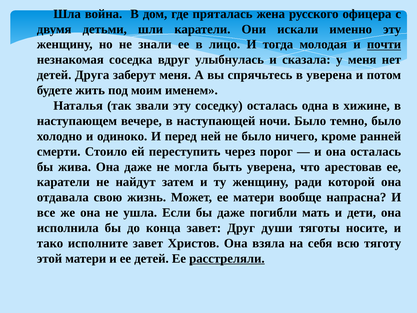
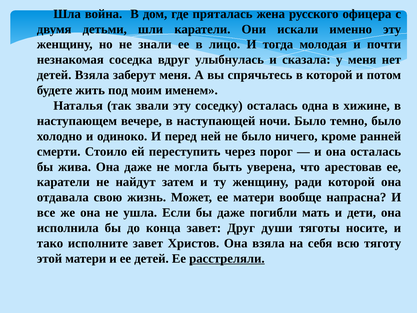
почти underline: present -> none (384, 44)
детей Друга: Друга -> Взяла (92, 75)
в уверена: уверена -> которой (329, 75)
